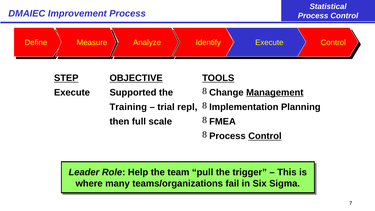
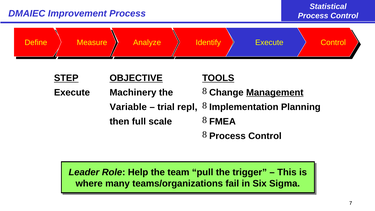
Supported: Supported -> Machinery (133, 93)
Training: Training -> Variable (128, 107)
Control underline: present -> none (265, 136)
